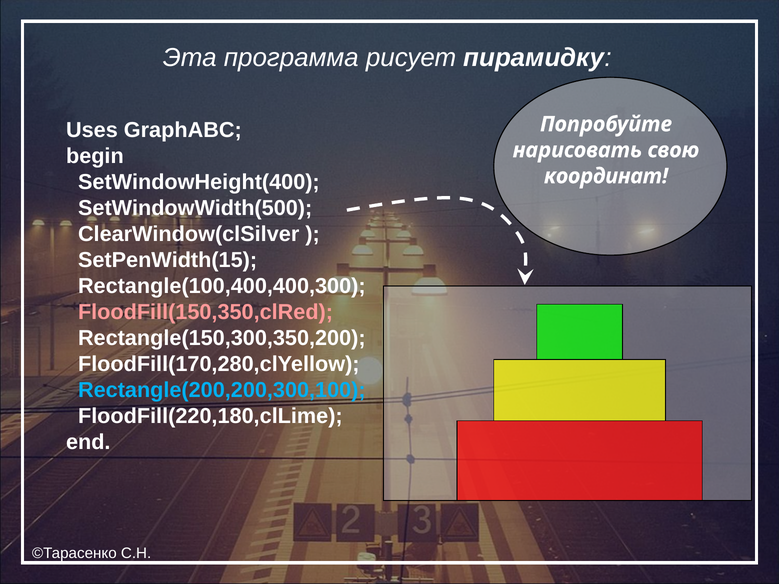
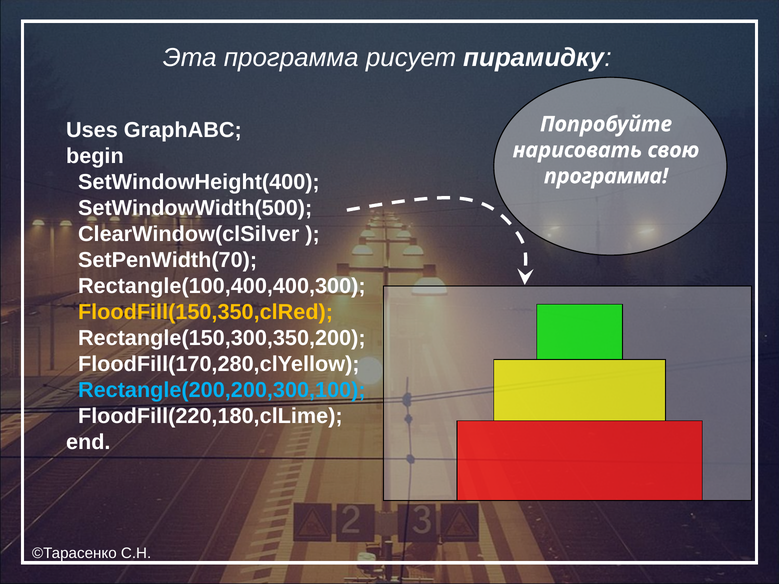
координат: координат -> программа (606, 176)
SetPenWidth(15: SetPenWidth(15 -> SetPenWidth(70 (168, 260)
FloodFill(150,350,clRed colour: pink -> yellow (206, 312)
